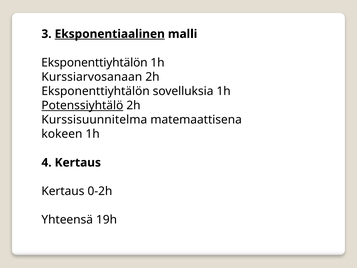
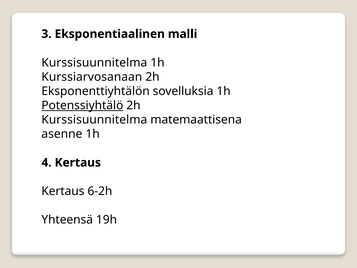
Eksponentiaalinen underline: present -> none (110, 34)
Eksponenttiyhtälön: Eksponenttiyhtälön -> Kurssisuunnitelma (94, 63)
kokeen: kokeen -> asenne (62, 134)
0-2h: 0-2h -> 6-2h (100, 191)
